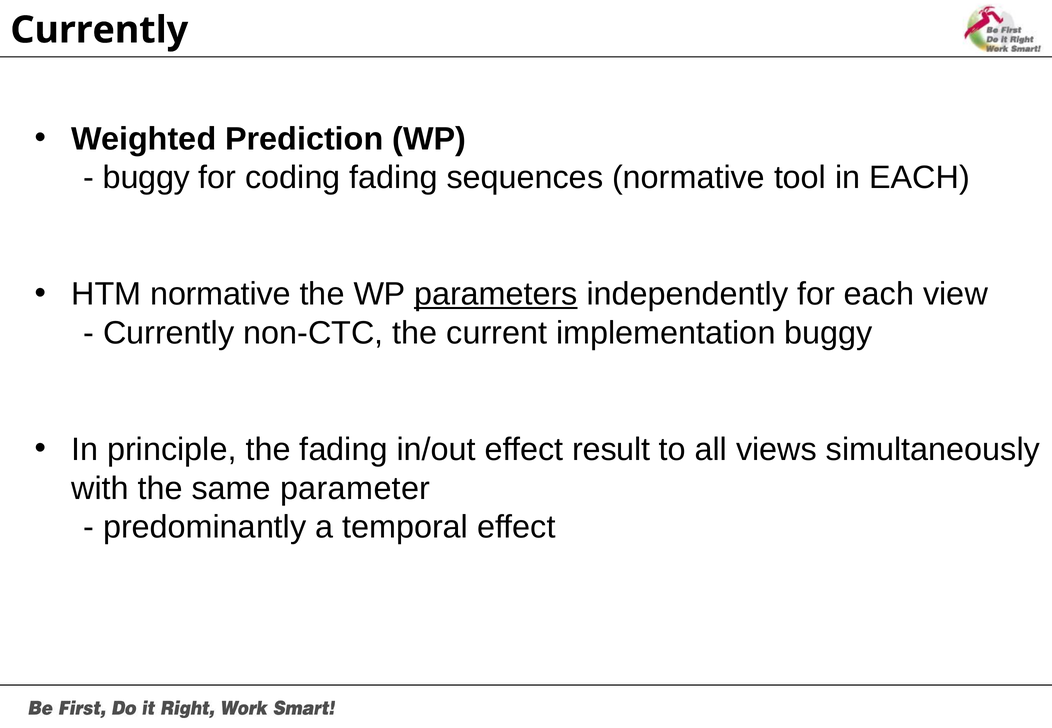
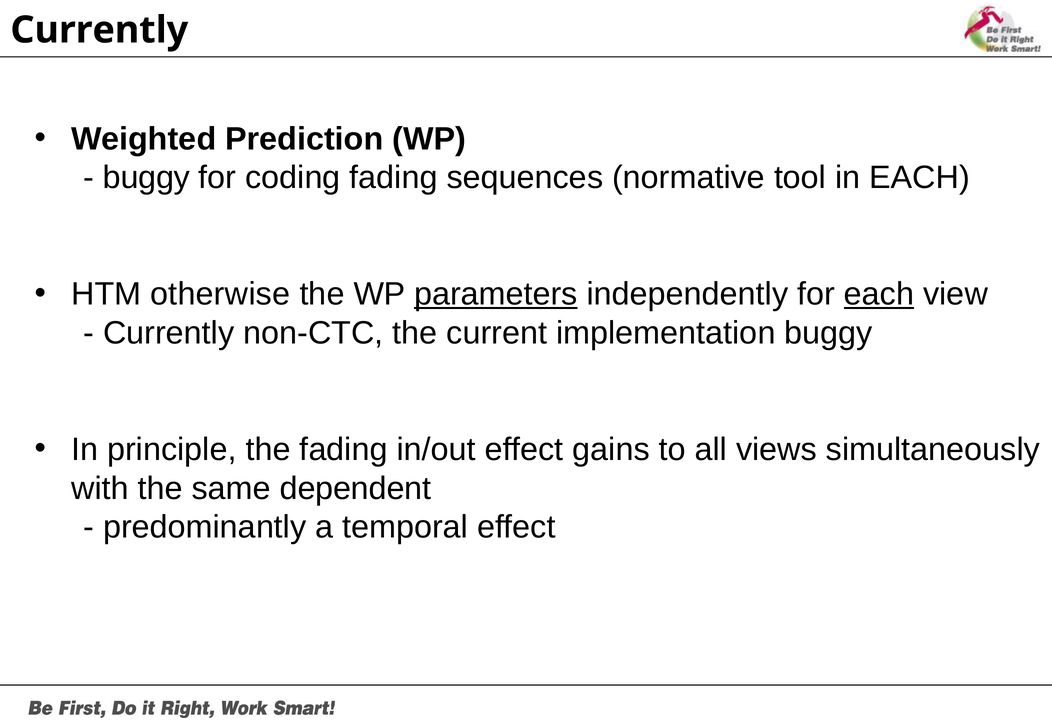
HTM normative: normative -> otherwise (220, 294)
each underline: none -> present (879, 294)
result: result -> gains (611, 450)
parameter: parameter -> dependent (355, 489)
